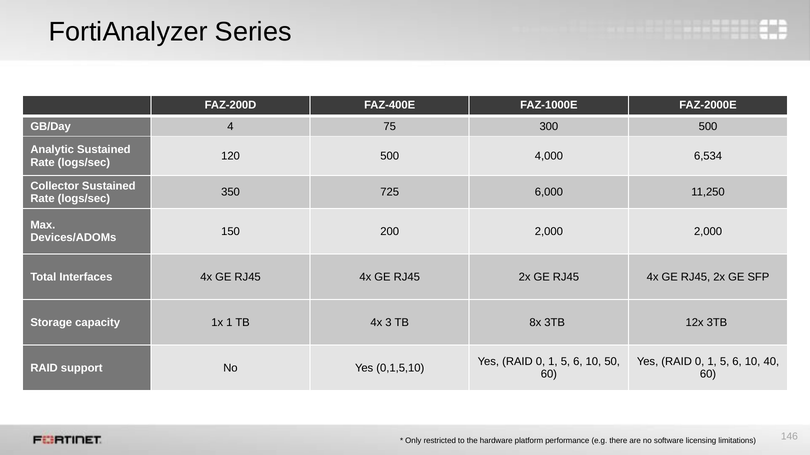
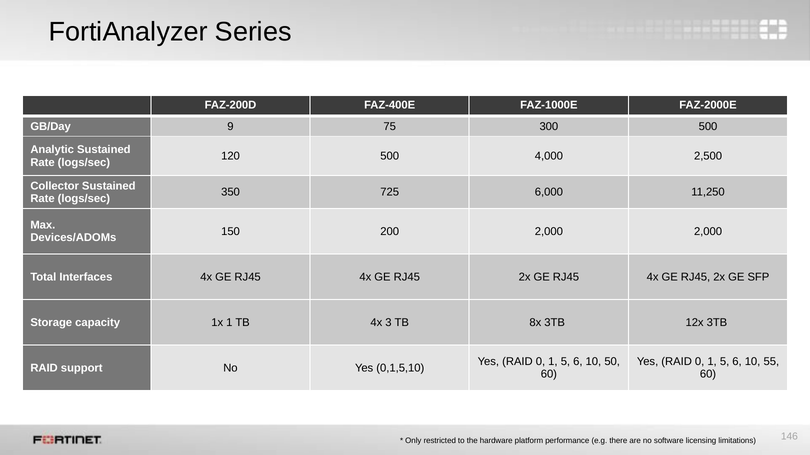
4: 4 -> 9 (231, 126)
6,534: 6,534 -> 2,500 (708, 156)
40: 40 -> 55 (771, 362)
